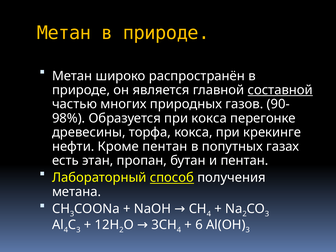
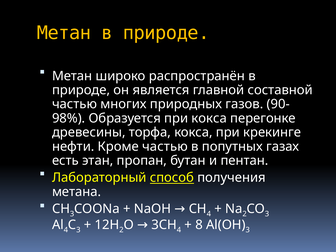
составной underline: present -> none (280, 90)
Кроме пентан: пентан -> частью (165, 147)
6: 6 -> 8 (199, 225)
